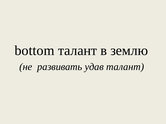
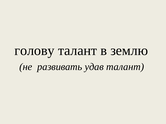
bottom: bottom -> голову (34, 51)
